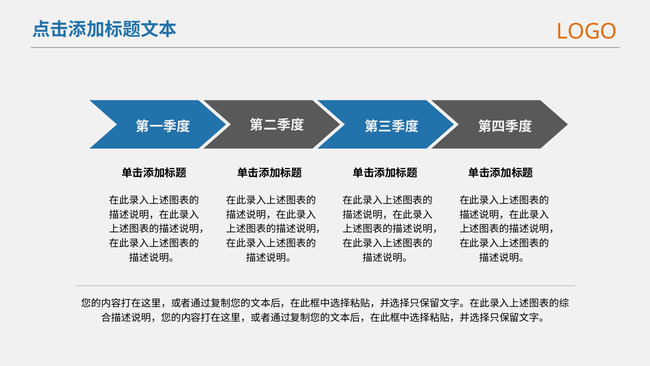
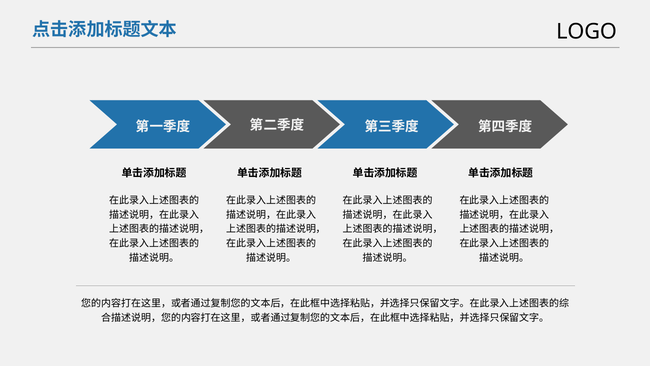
LOGO colour: orange -> black (587, 32)
